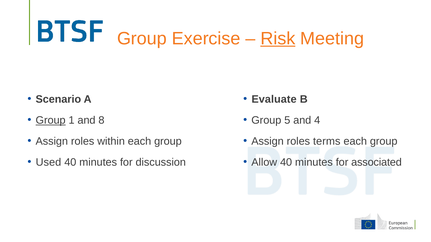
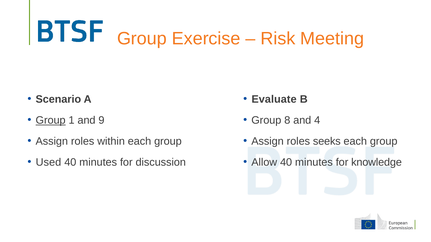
Risk underline: present -> none (278, 39)
8: 8 -> 9 (101, 121)
5: 5 -> 8 (287, 121)
terms: terms -> seeks (327, 142)
associated: associated -> knowledge (377, 163)
